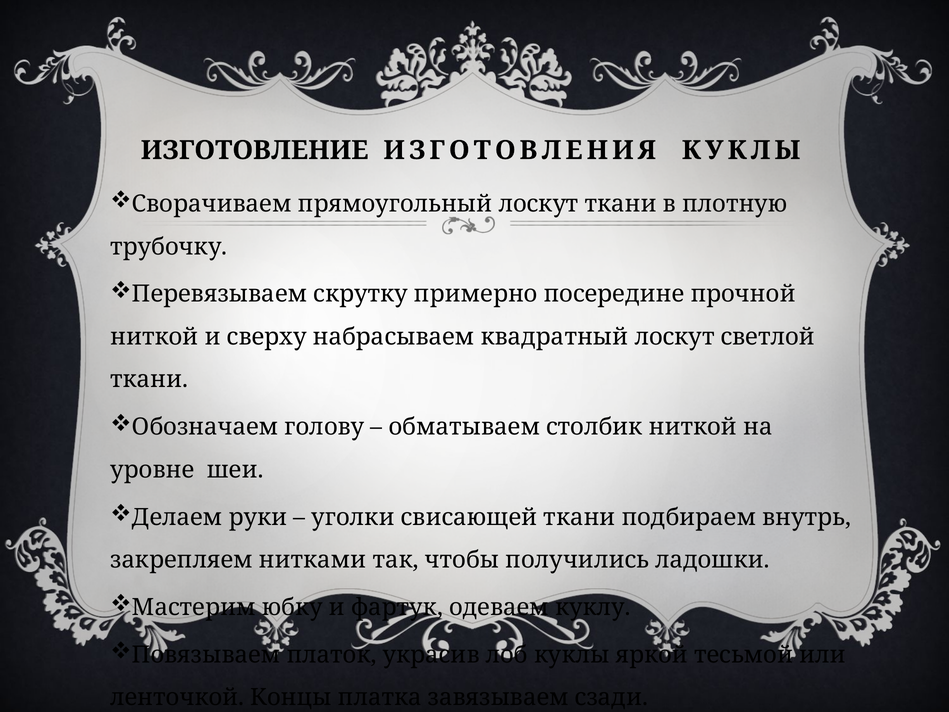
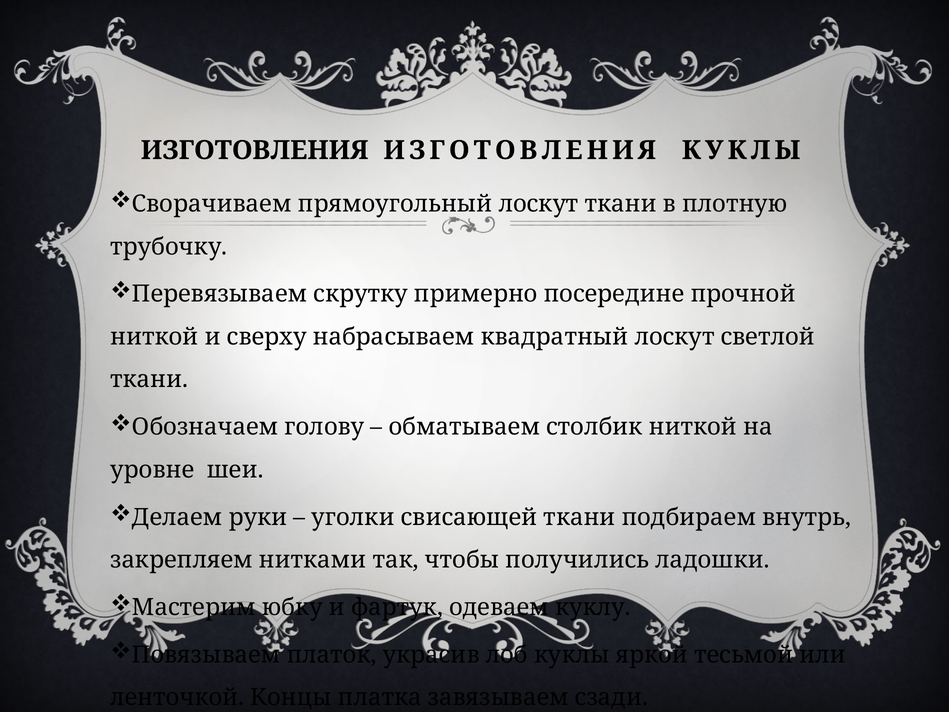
ИЗГОТОВЛЕНИЕ: ИЗГОТОВЛЕНИЕ -> ИЗГОТОВЛЕНИЯ (255, 150)
